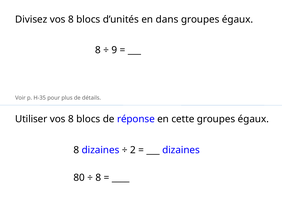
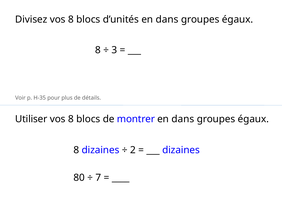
9: 9 -> 3 (114, 50)
réponse: réponse -> montrer (136, 119)
cette: cette -> dans (183, 119)
8: 8 -> 7 (98, 178)
